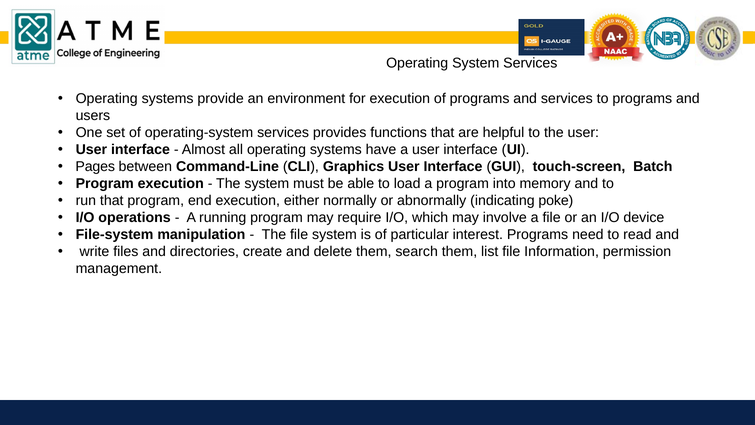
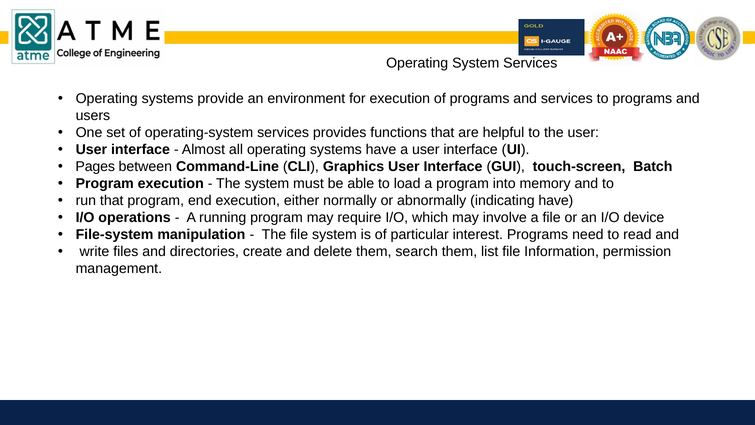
indicating poke: poke -> have (556, 200)
